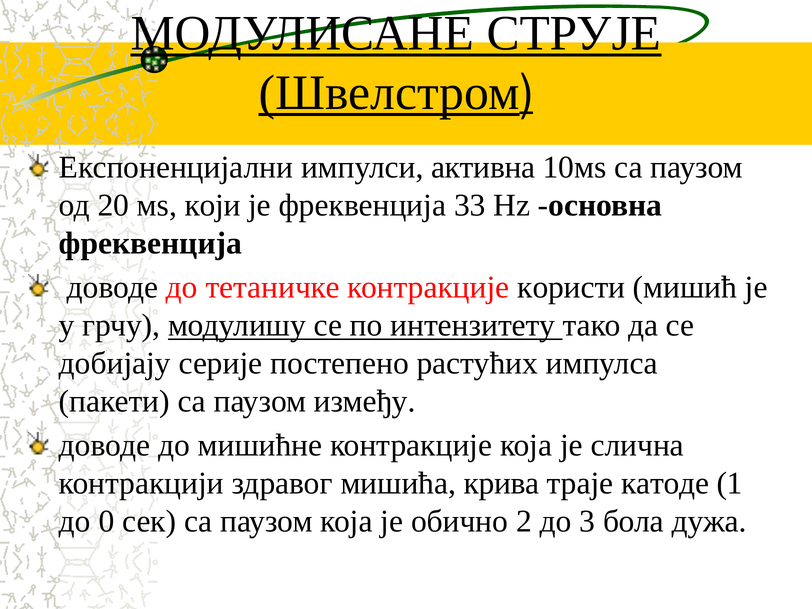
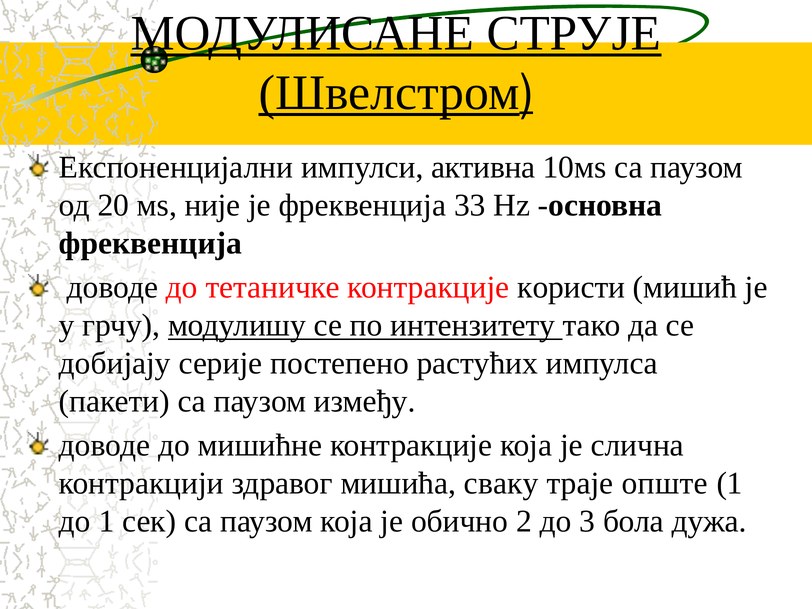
који: који -> није (213, 205)
крива: крива -> сваку (501, 483)
катоде: катоде -> опште (665, 483)
до 0: 0 -> 1 (106, 521)
